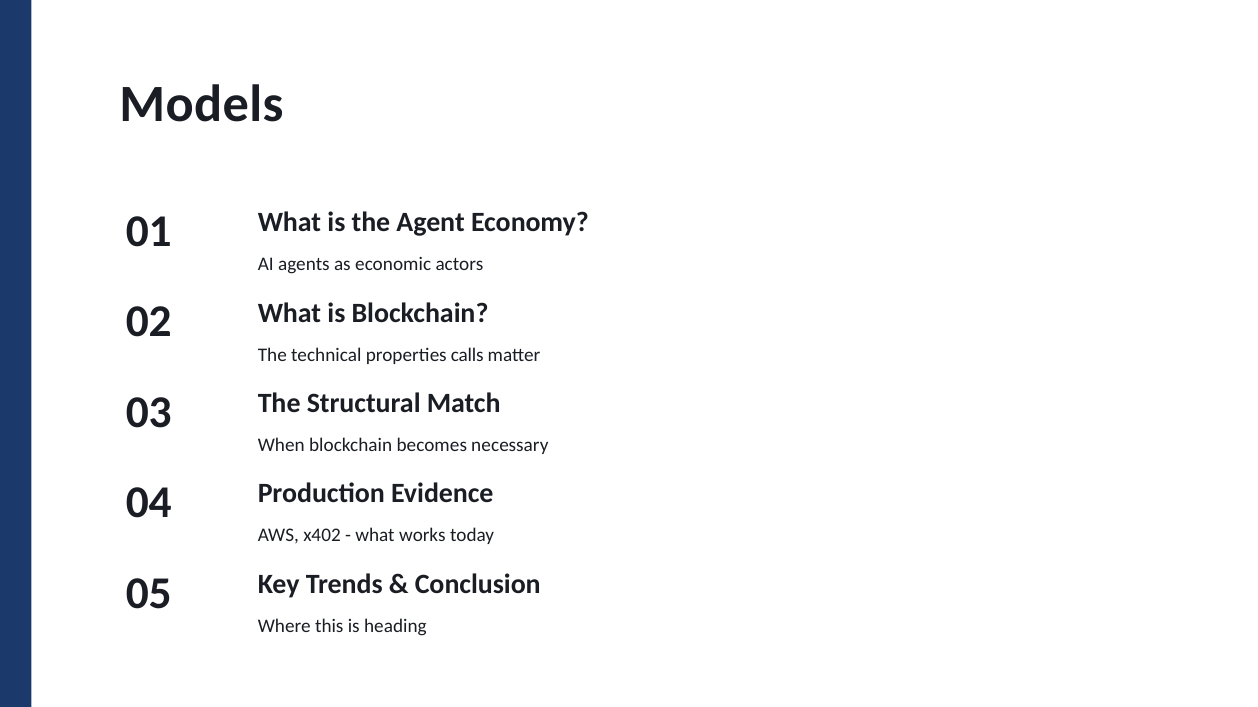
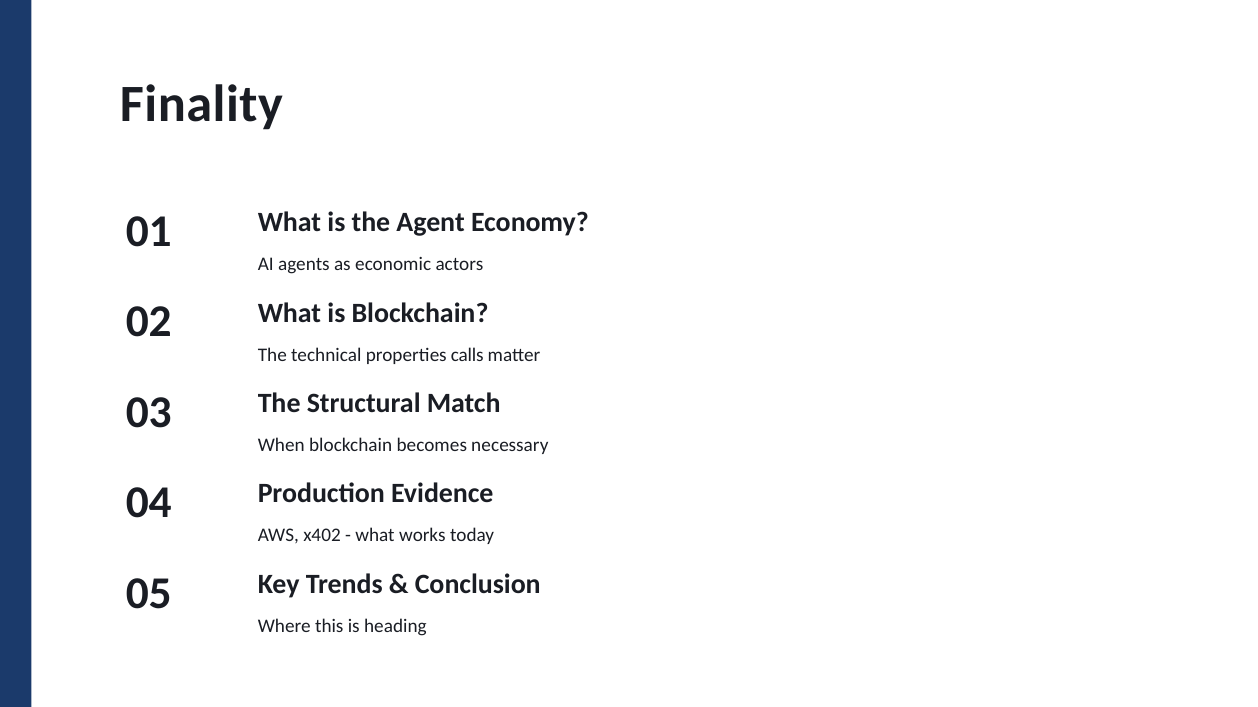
Models: Models -> Finality (201, 104)
